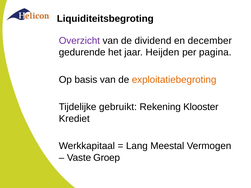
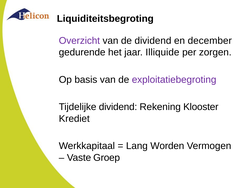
Heijden: Heijden -> Illiquide (162, 52)
pagina: pagina -> zorgen (215, 52)
exploitatiebegroting colour: orange -> purple (174, 80)
Tijdelijke gebruikt: gebruikt -> dividend (118, 107)
Meestal: Meestal -> Worden (167, 146)
